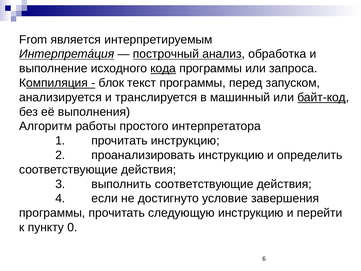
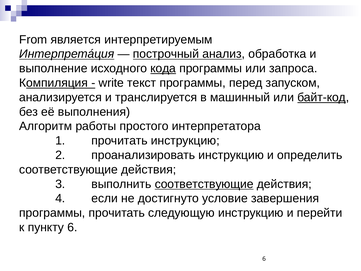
блок: блок -> write (111, 83)
соответствующие underline: none -> present (204, 184)
пункту 0: 0 -> 6 (72, 227)
